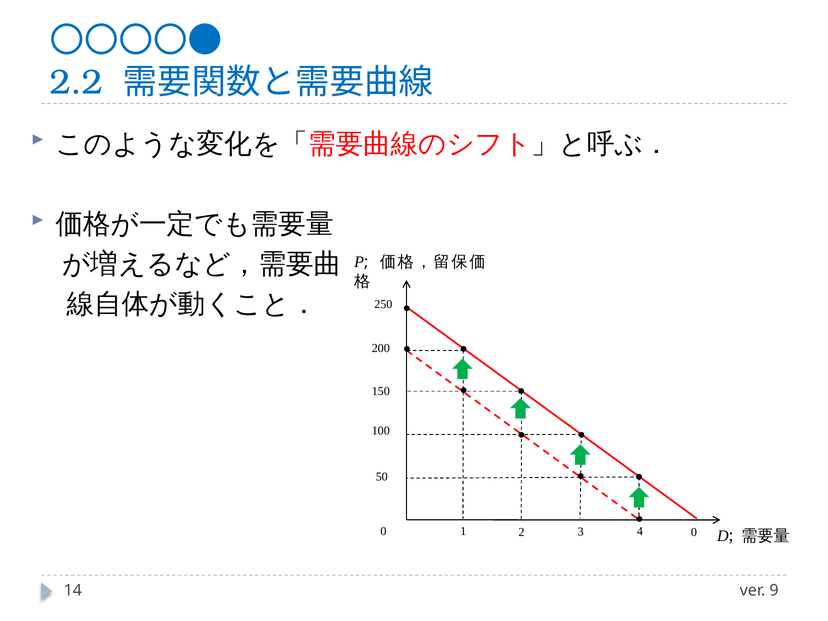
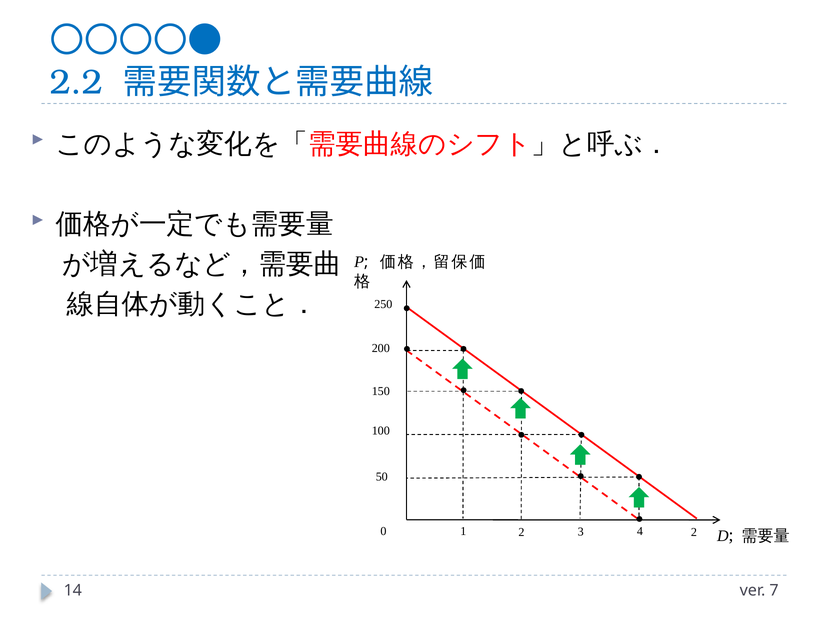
4 0: 0 -> 2 (694, 532)
9: 9 -> 7 (774, 590)
